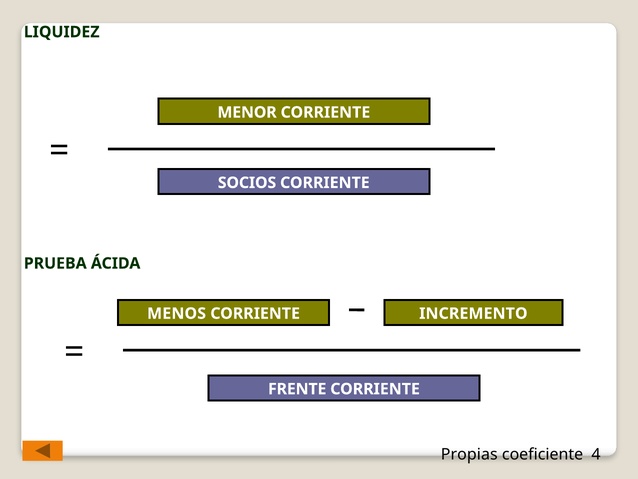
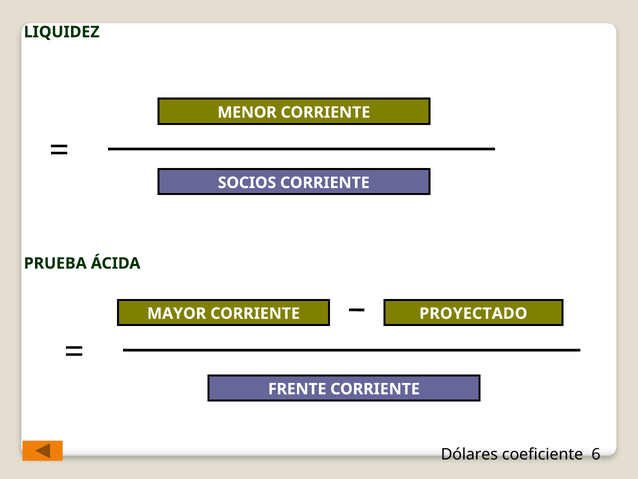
MENOS: MENOS -> MAYOR (177, 313)
INCREMENTO: INCREMENTO -> PROYECTADO (473, 313)
Propias: Propias -> Dólares (469, 454)
4: 4 -> 6 (596, 454)
